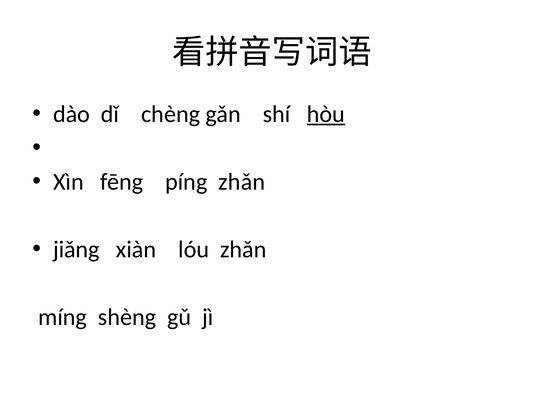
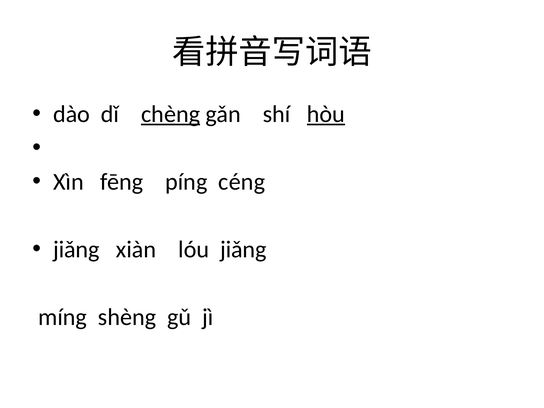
chèng underline: none -> present (171, 114)
píng zhǎn: zhǎn -> céng (242, 182)
lóu zhǎn: zhǎn -> jiǎng (243, 250)
